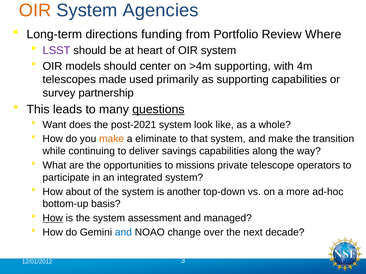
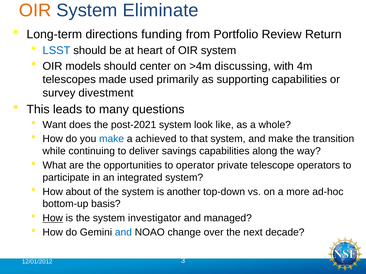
Agencies: Agencies -> Eliminate (161, 10)
Where: Where -> Return (323, 34)
LSST colour: purple -> blue (56, 51)
>4m supporting: supporting -> discussing (243, 66)
partnership: partnership -> divestment (106, 93)
questions underline: present -> none (158, 110)
make colour: orange -> blue (112, 139)
eliminate: eliminate -> achieved (156, 139)
missions: missions -> operator (195, 166)
assessment: assessment -> investigator (154, 218)
